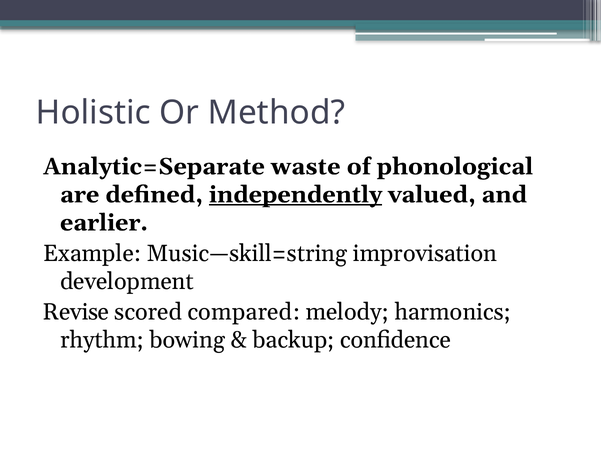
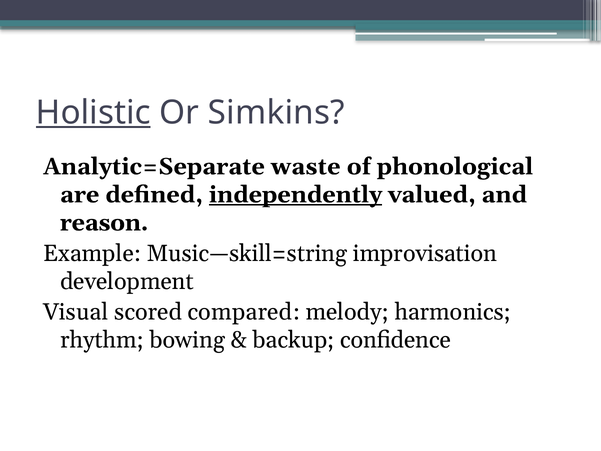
Holistic underline: none -> present (93, 112)
Method: Method -> Simkins (276, 112)
earlier: earlier -> reason (104, 223)
Revise: Revise -> Visual (76, 312)
